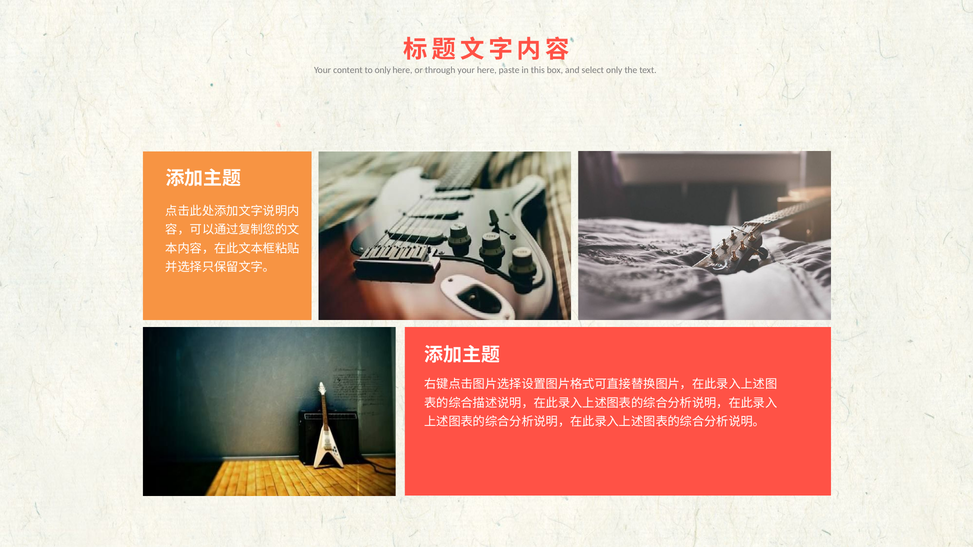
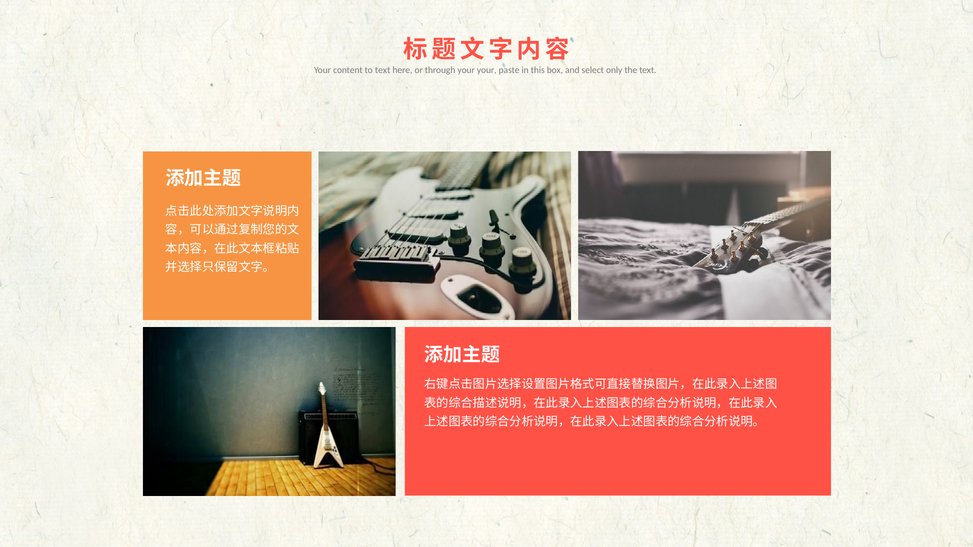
to only: only -> text (383, 70)
your here: here -> your (487, 70)
